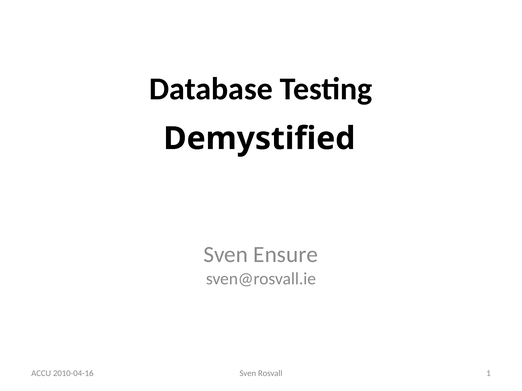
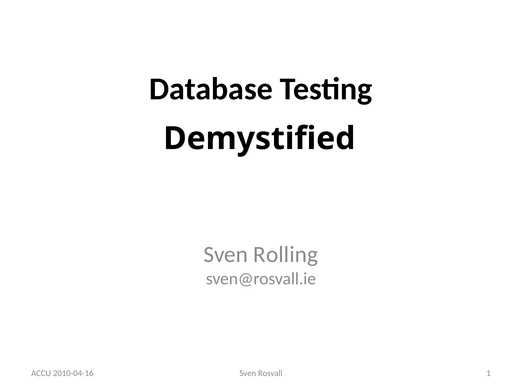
Ensure: Ensure -> Rolling (286, 255)
